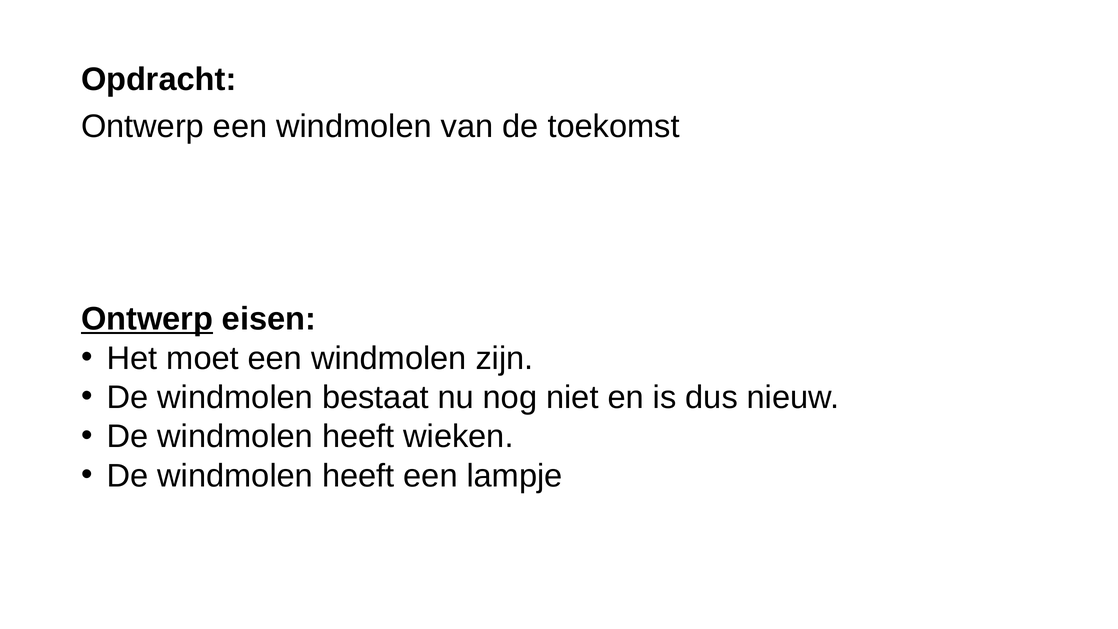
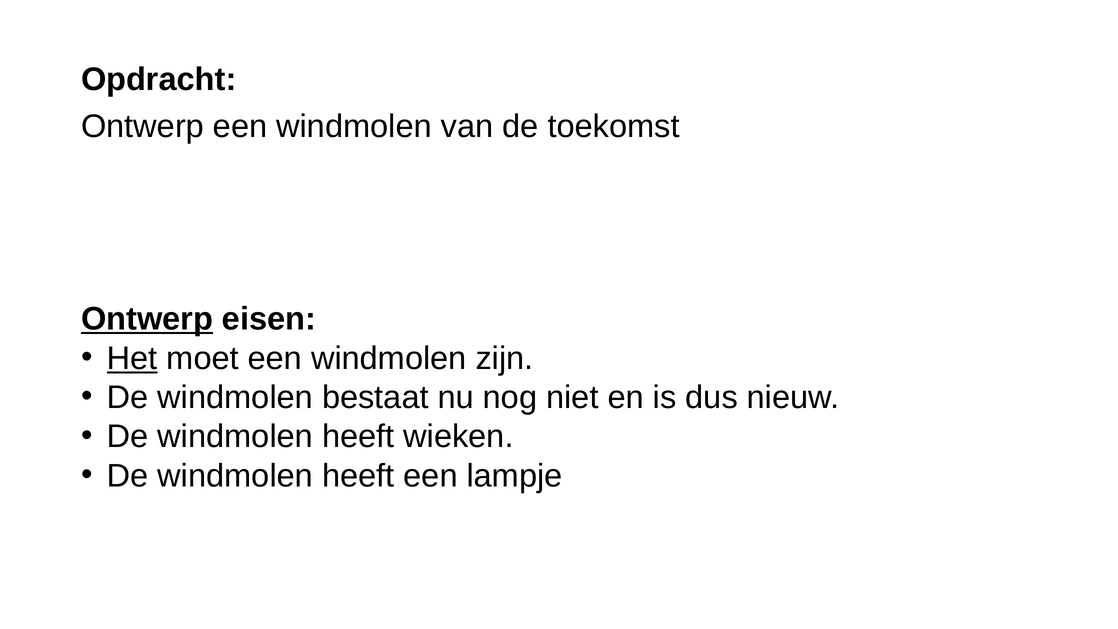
Het underline: none -> present (132, 358)
